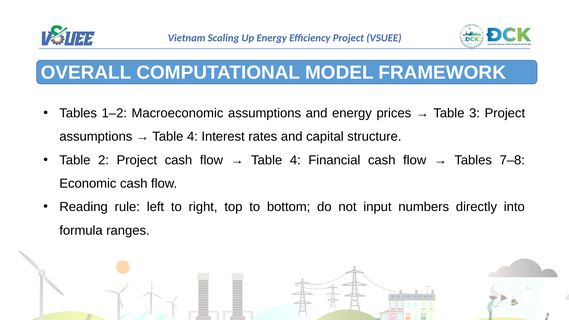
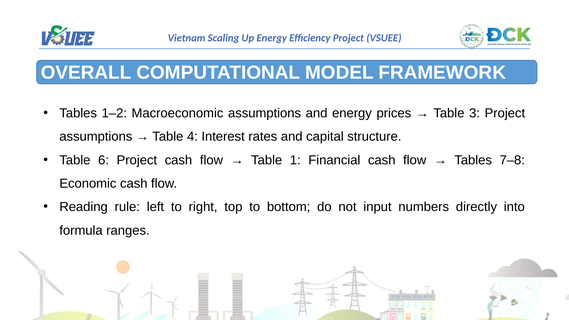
2: 2 -> 6 (104, 160)
4: 4 -> 1 (295, 160)
